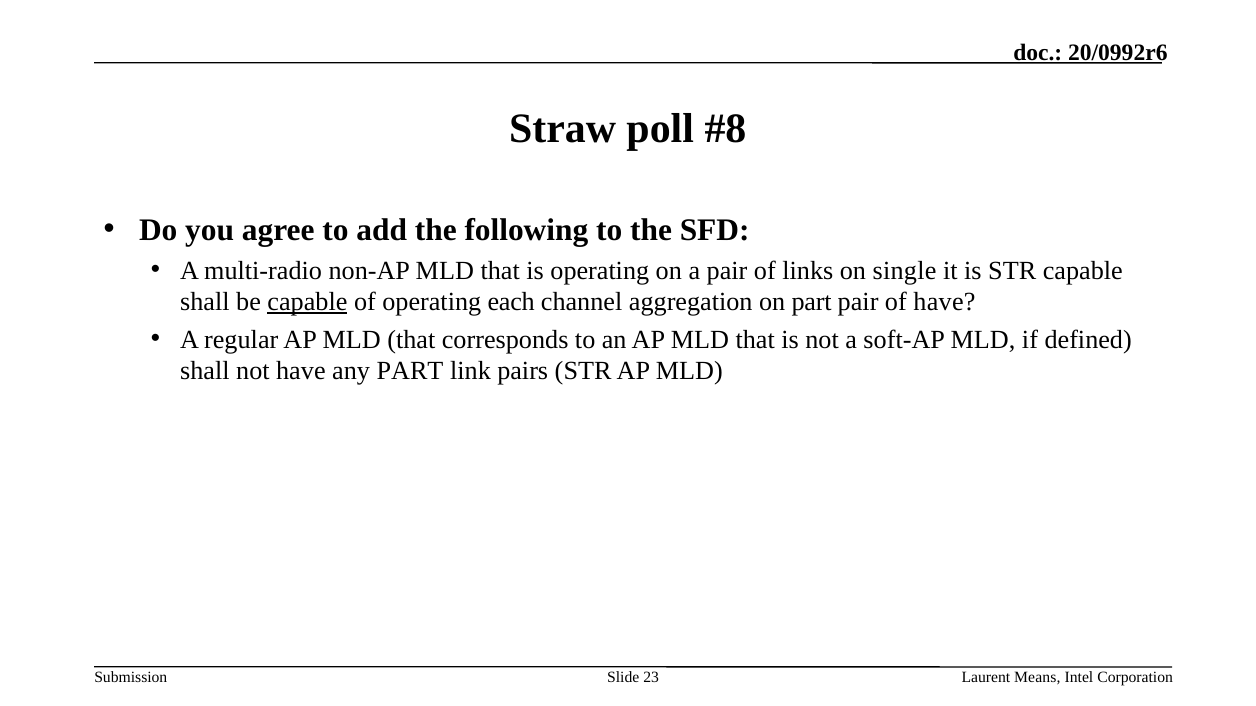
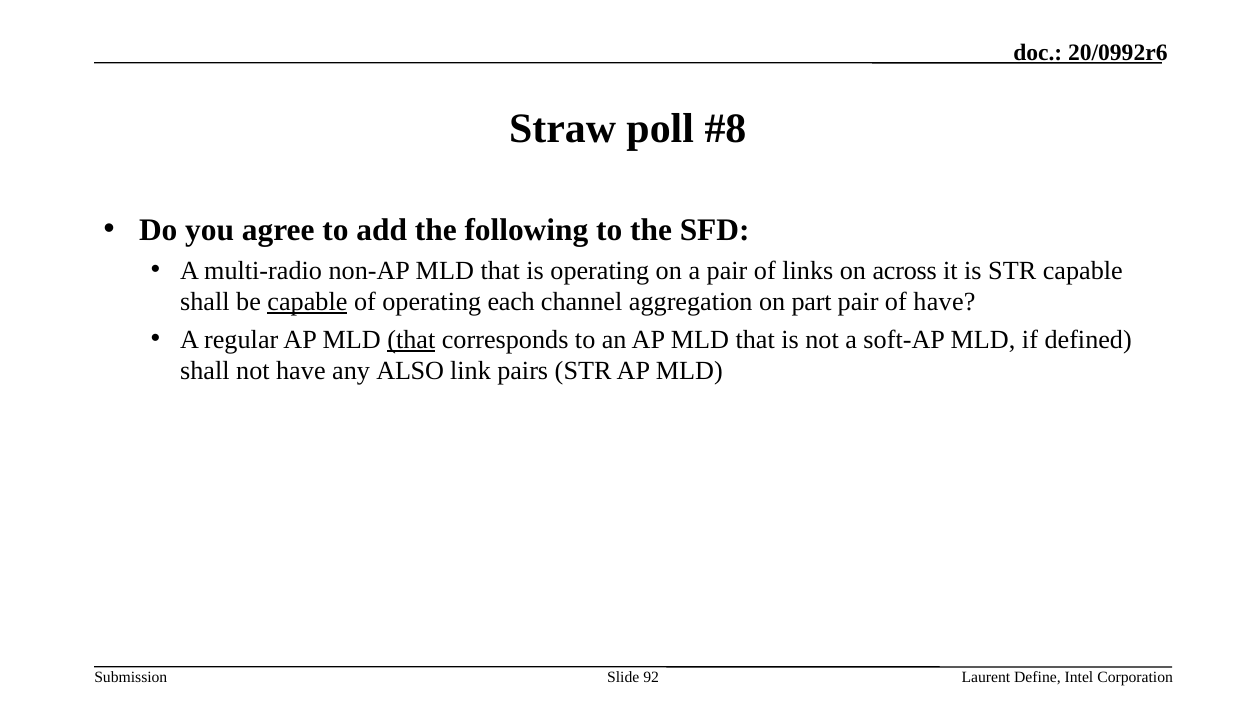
single: single -> across (905, 271)
that underline: none -> present (411, 340)
any PART: PART -> ALSO (410, 371)
23: 23 -> 92 (651, 678)
Means: Means -> Define (1037, 678)
